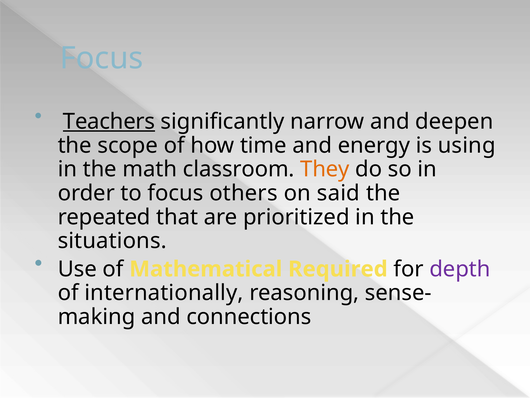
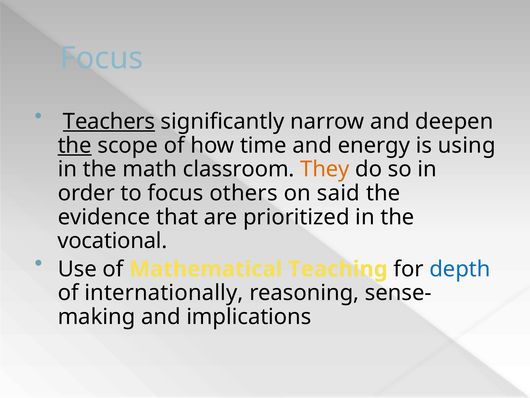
the underline: none -> present (75, 145)
repeated: repeated -> evidence (104, 217)
situations: situations -> vocational (112, 241)
Required: Required -> Teaching (338, 269)
depth colour: purple -> blue (460, 269)
connections: connections -> implications (249, 316)
